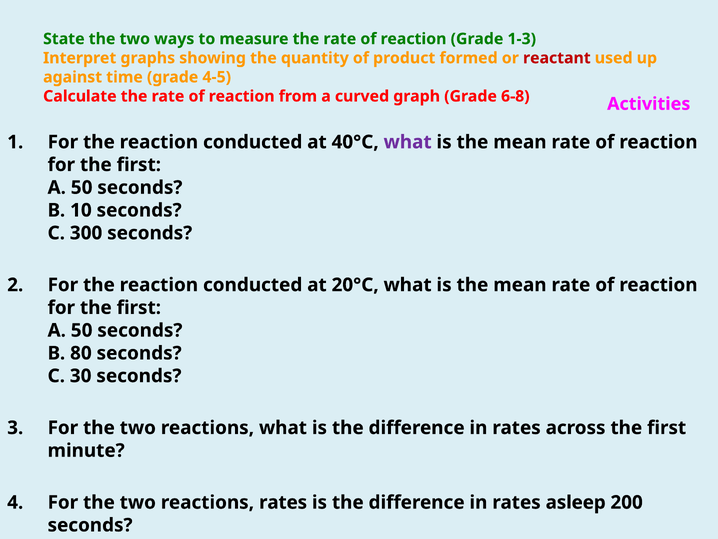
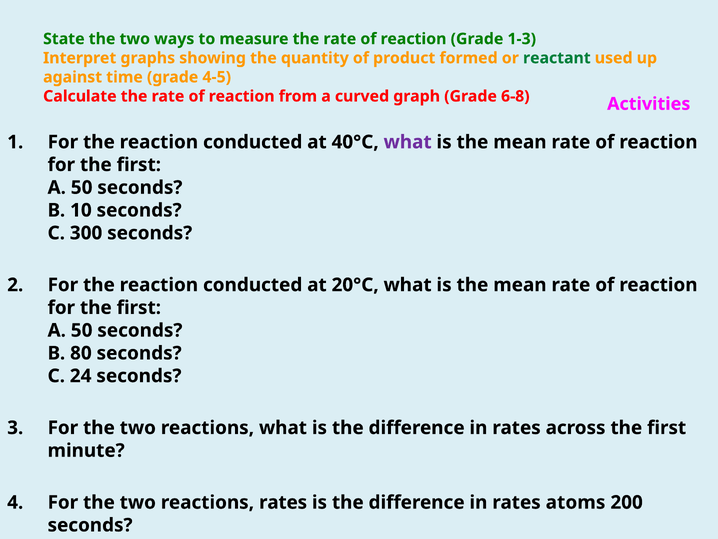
reactant colour: red -> green (557, 58)
30: 30 -> 24 (81, 376)
asleep: asleep -> atoms (576, 502)
